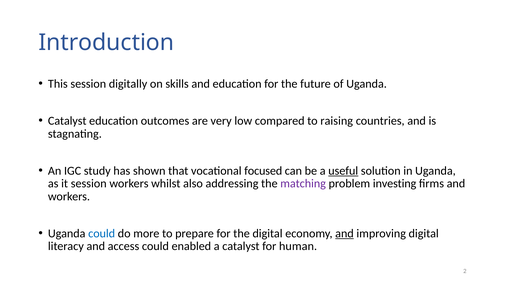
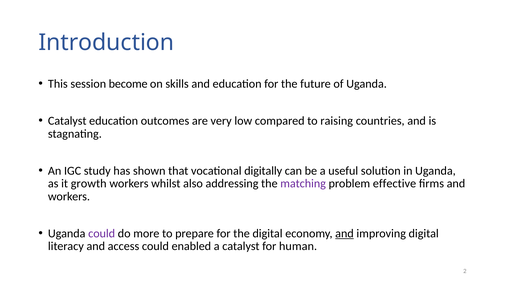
digitally: digitally -> become (128, 84)
focused: focused -> digitally (263, 171)
useful underline: present -> none (343, 171)
it session: session -> growth (89, 184)
investing: investing -> effective (395, 184)
could colour: blue -> purple (102, 234)
